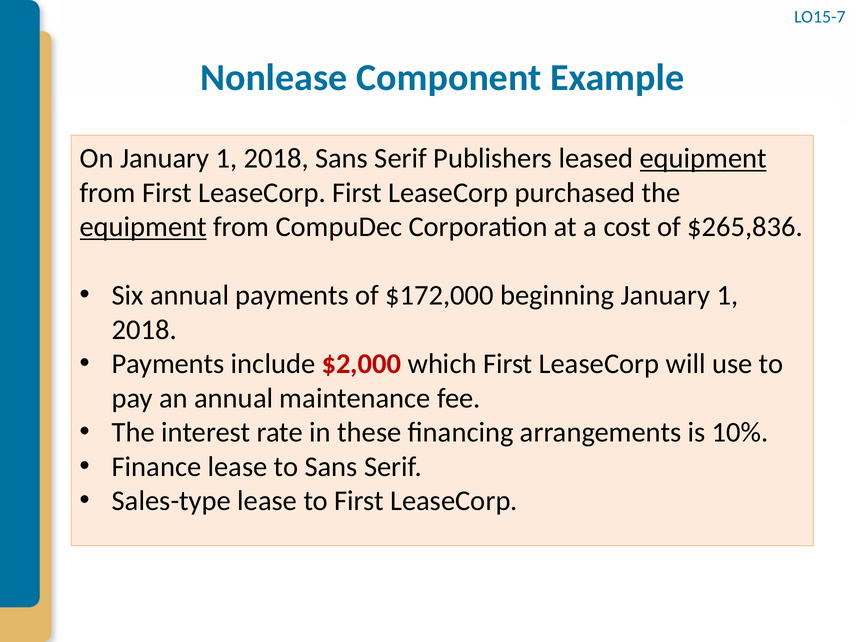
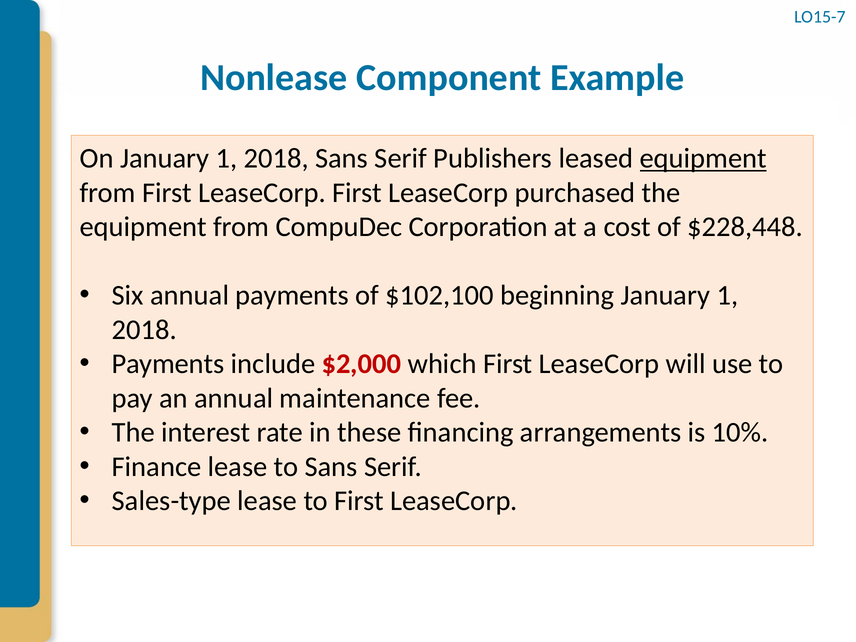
equipment underline: present -> none (143, 227)
$265,836: $265,836 -> $228,448 (745, 227)
$172,000: $172,000 -> $102,100 (440, 296)
